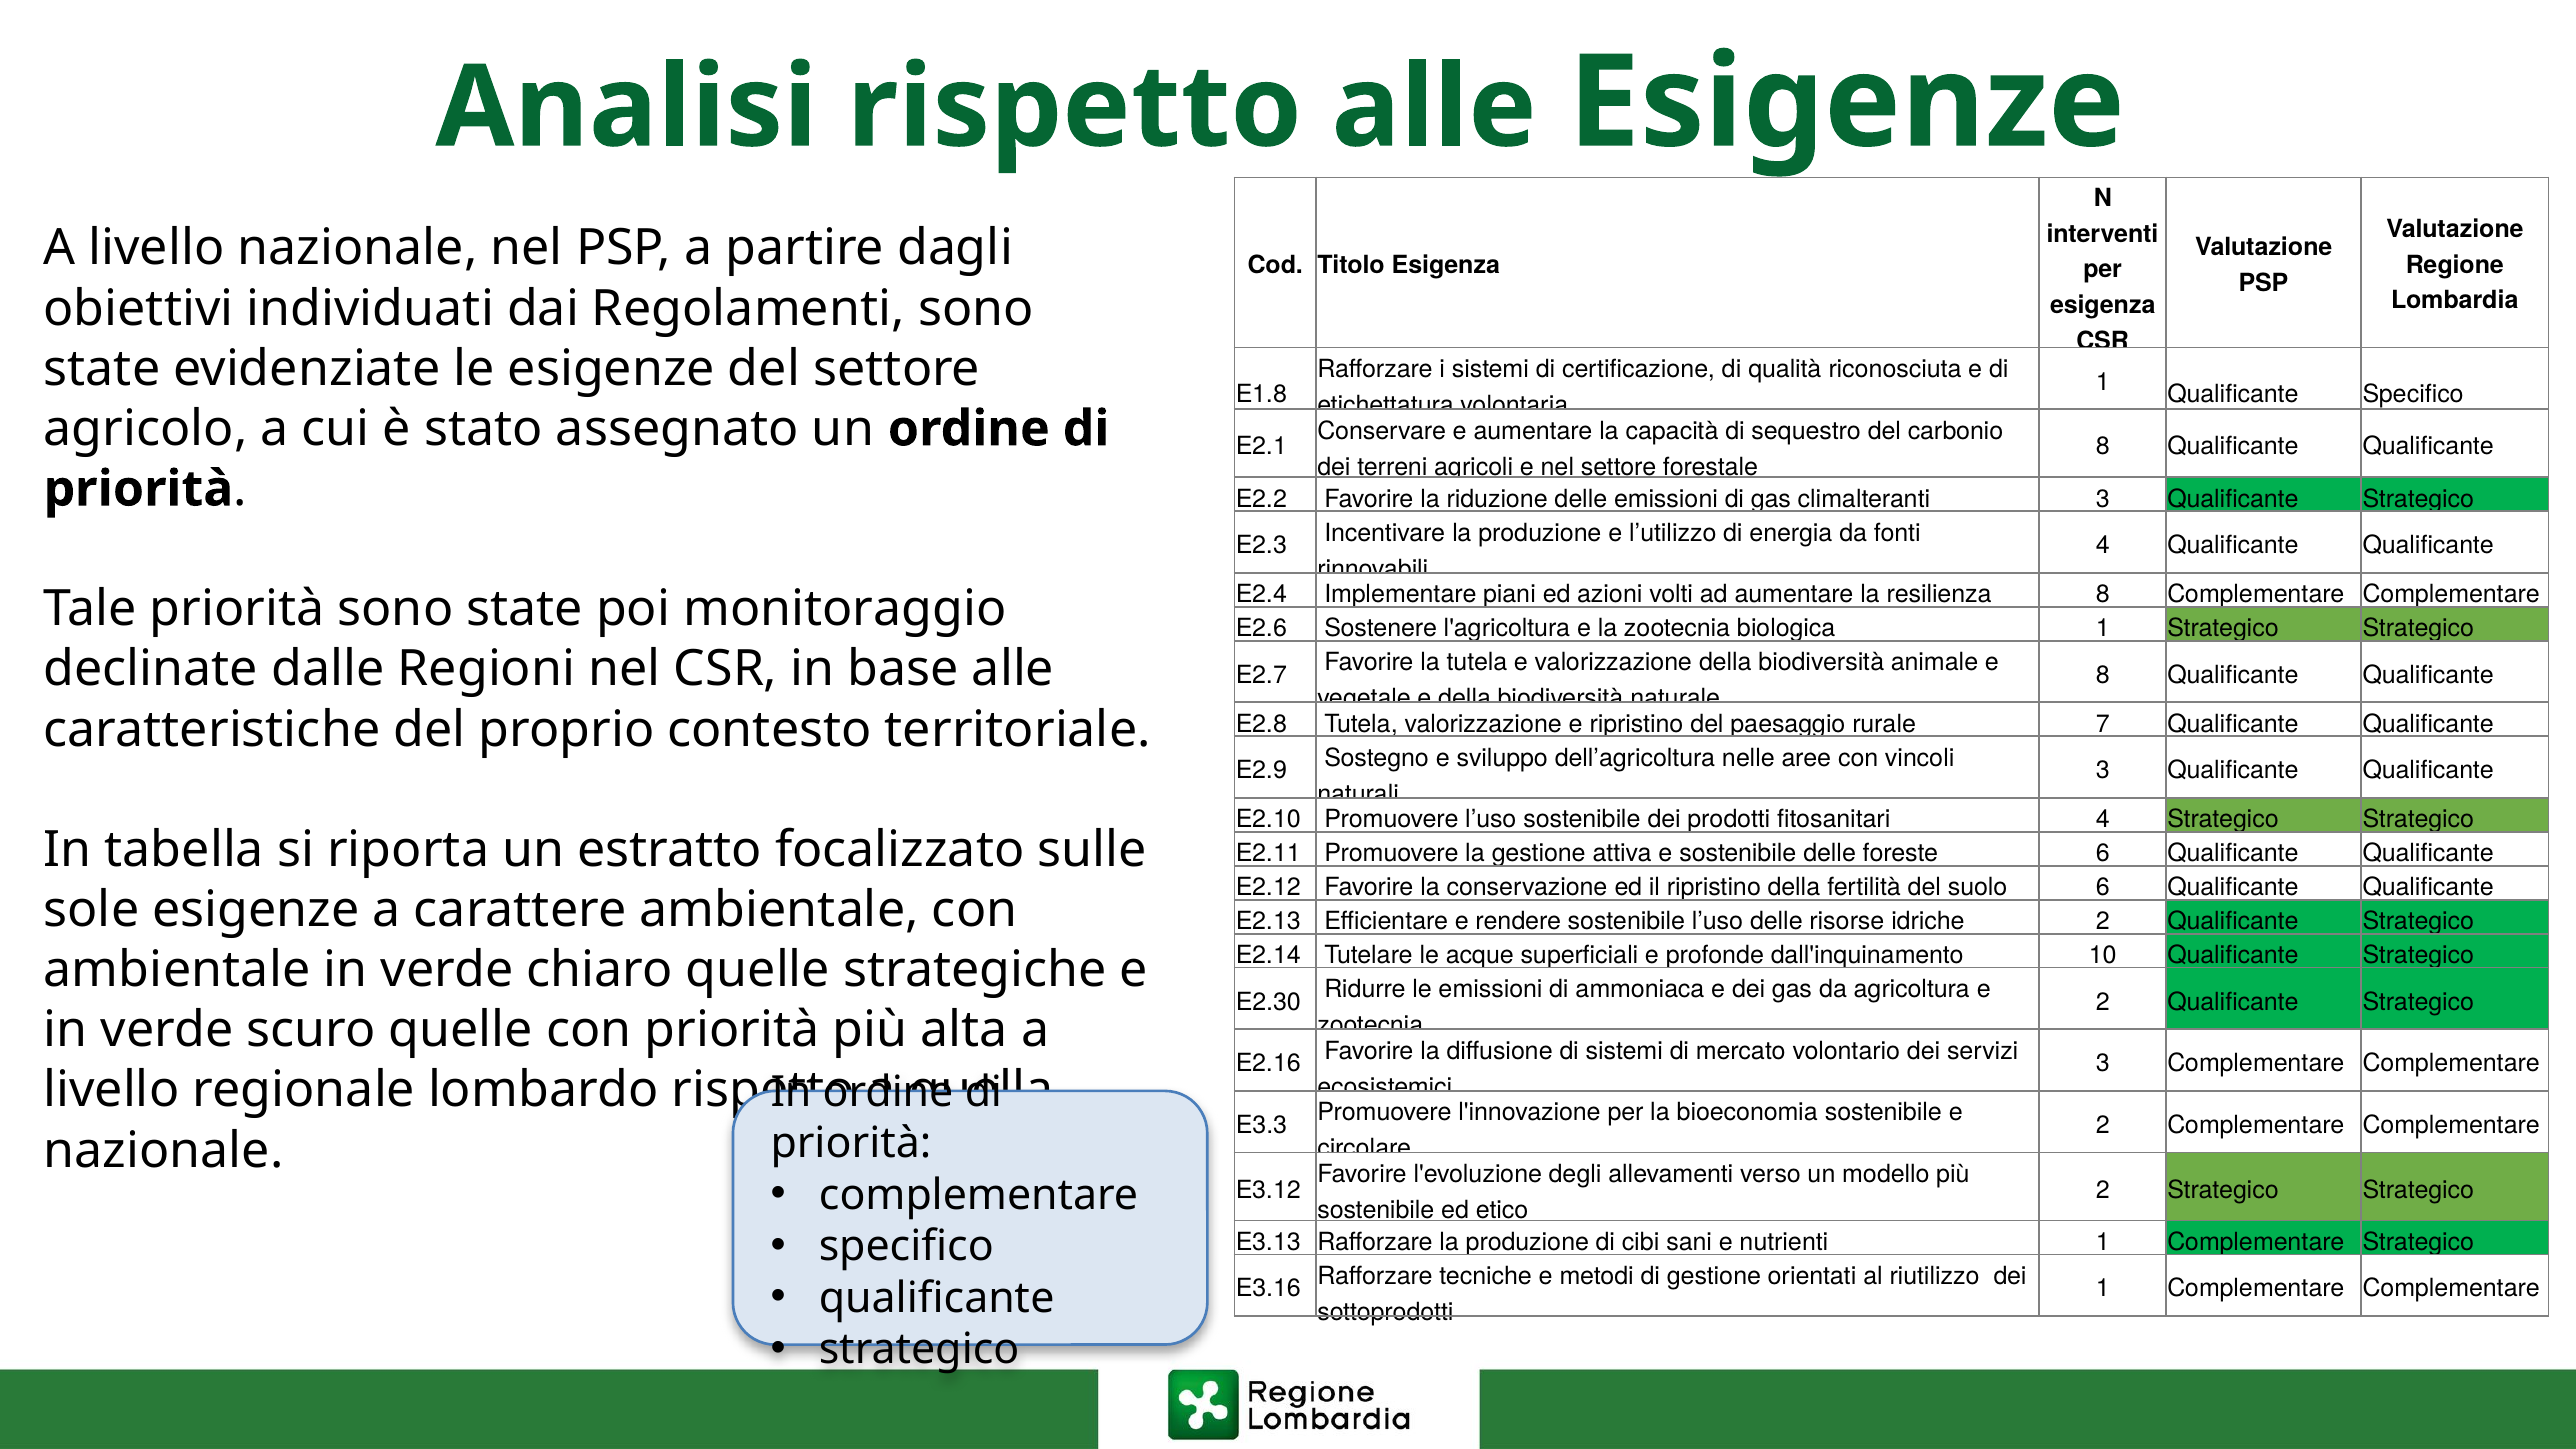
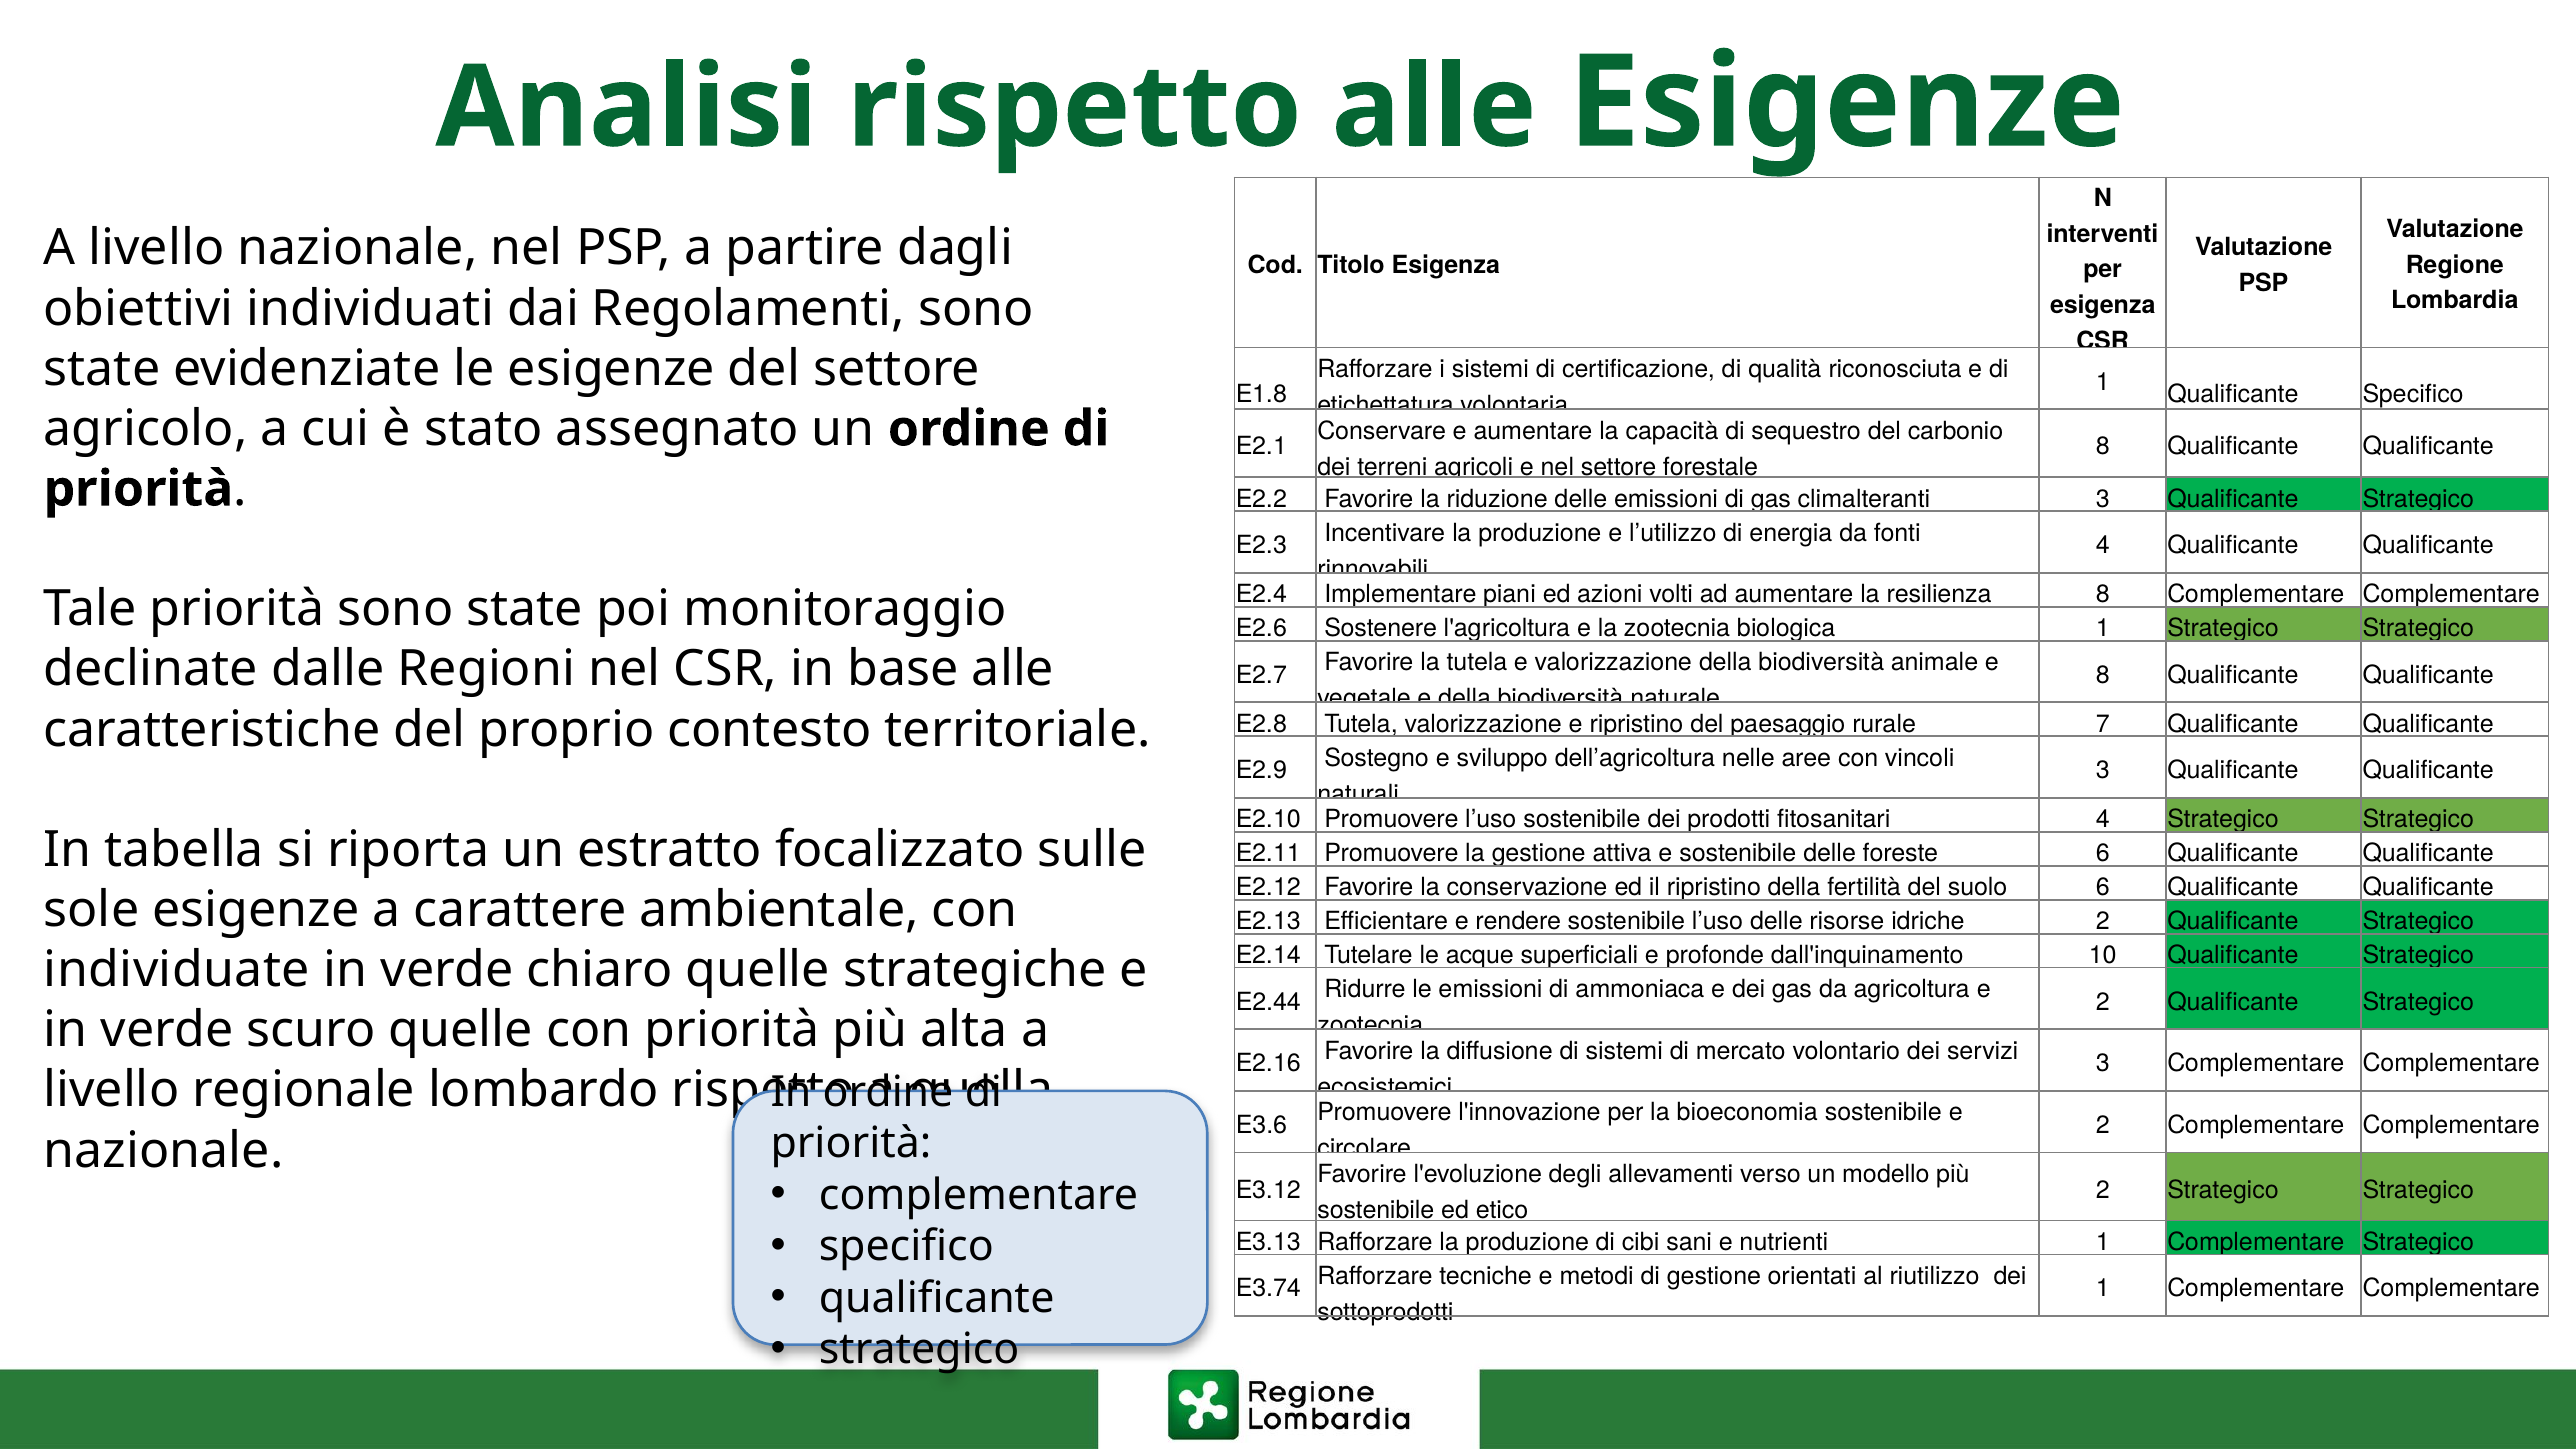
ambientale: ambientale -> individuate (177, 970)
E2.30: E2.30 -> E2.44 (1268, 1002)
E3.3: E3.3 -> E3.6 (1261, 1125)
E3.16: E3.16 -> E3.74 (1268, 1289)
